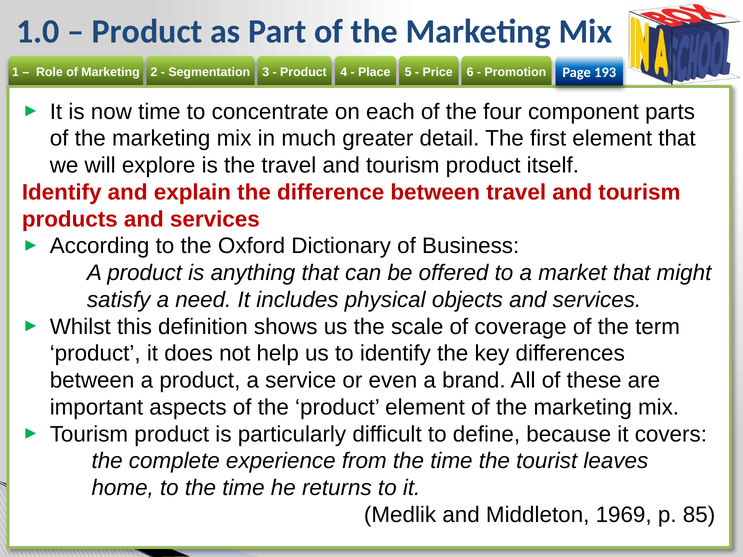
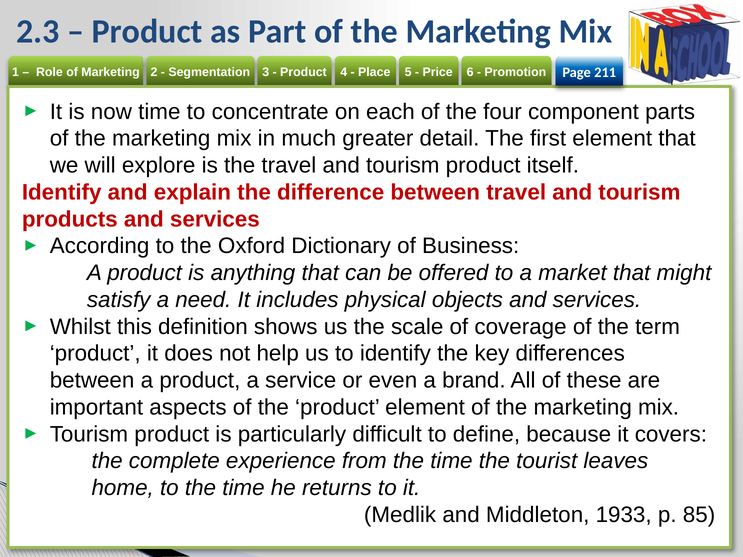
1.0: 1.0 -> 2.3 (38, 31)
193: 193 -> 211 (605, 73)
1969: 1969 -> 1933 (624, 515)
